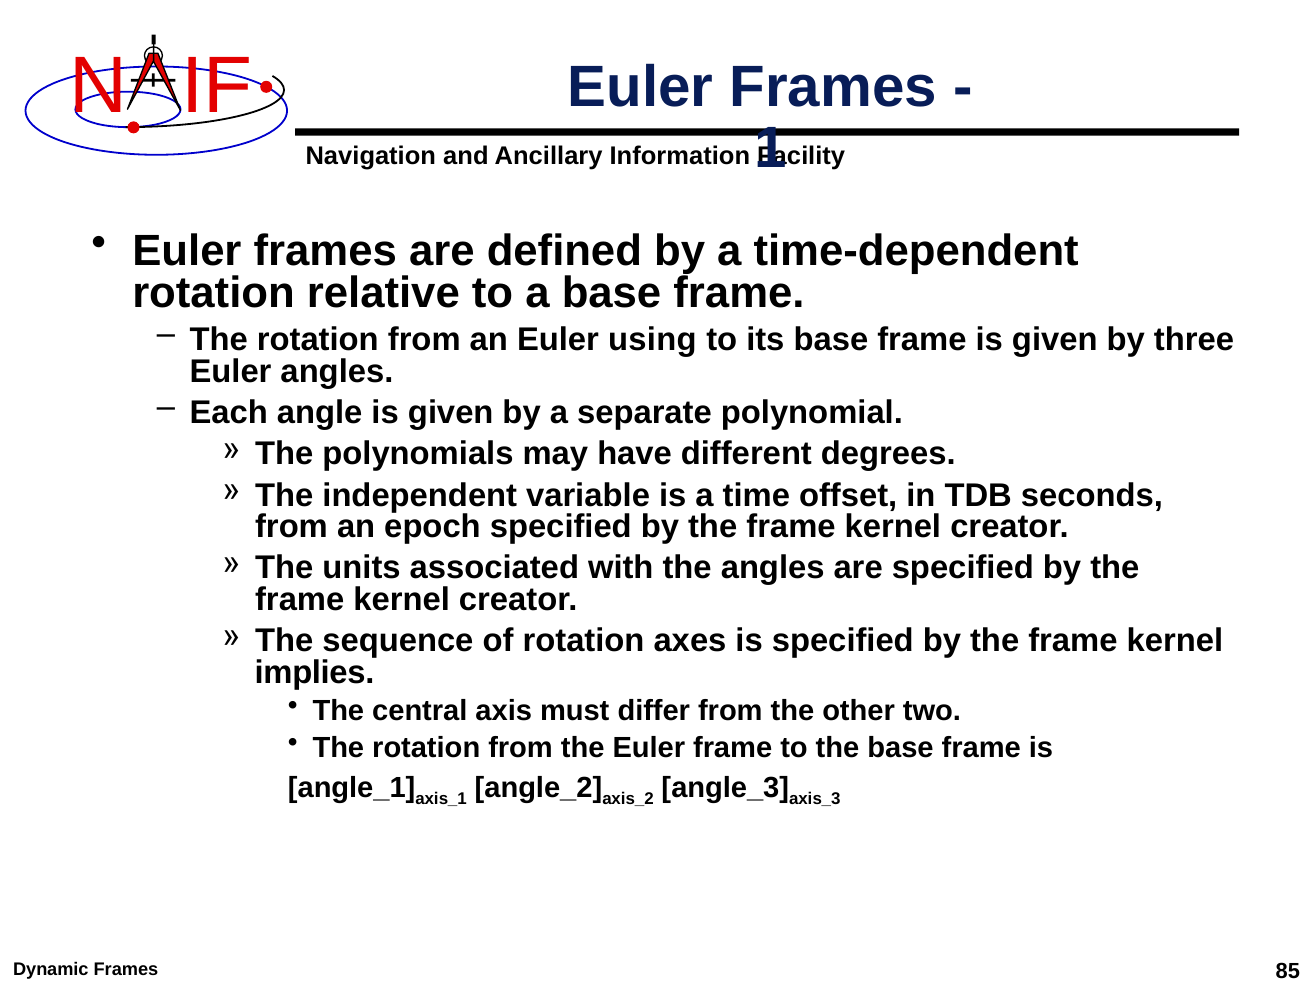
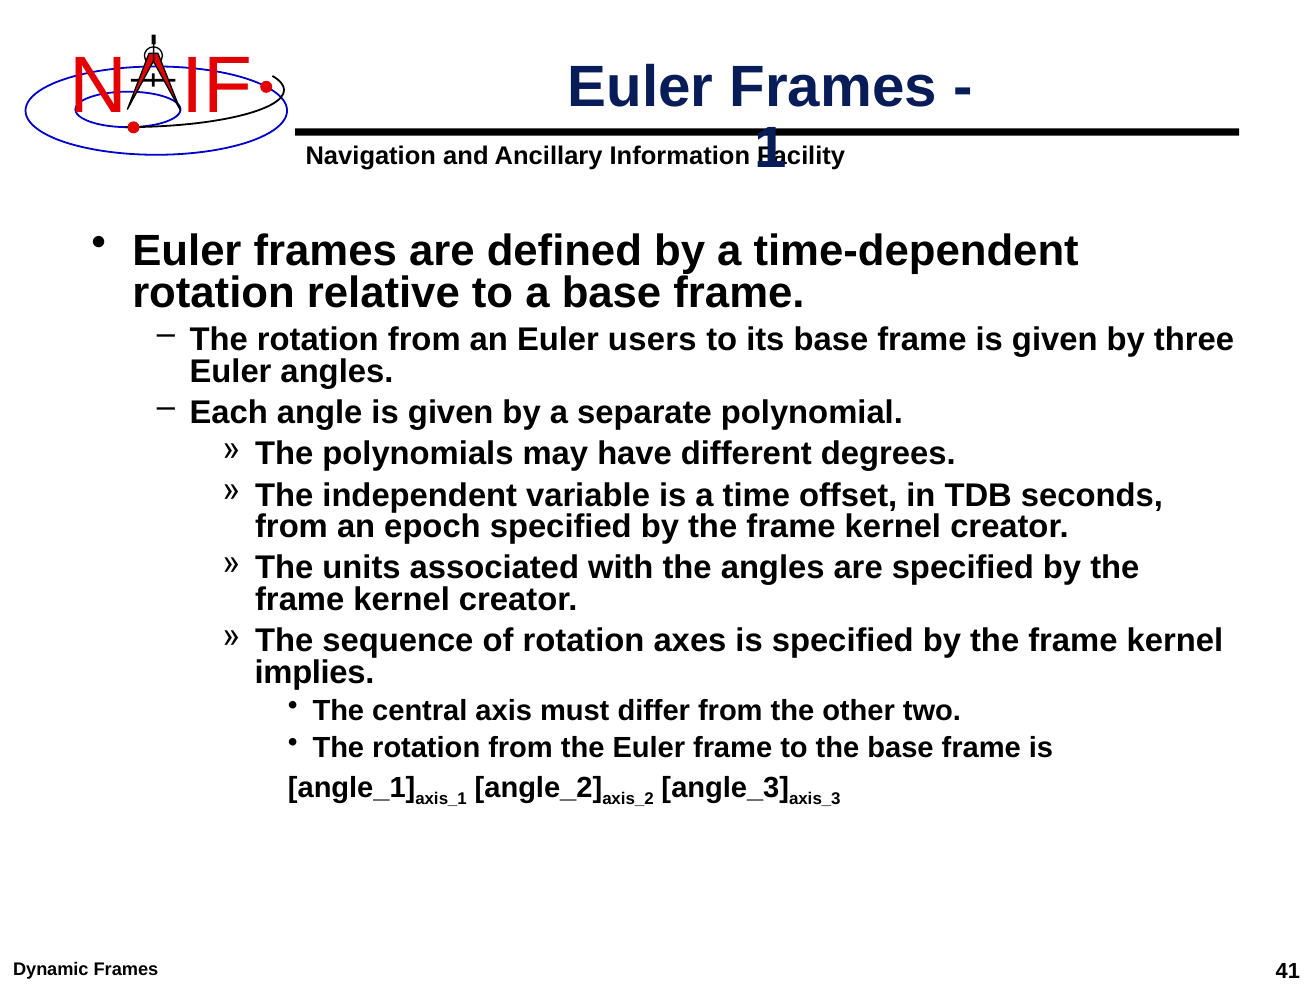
using: using -> users (652, 340)
85: 85 -> 41 (1288, 972)
